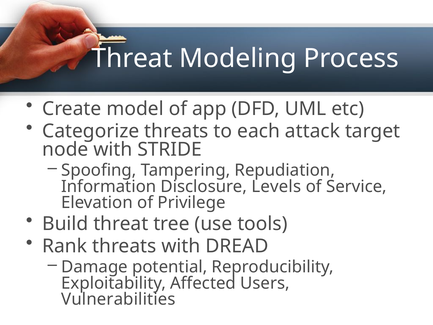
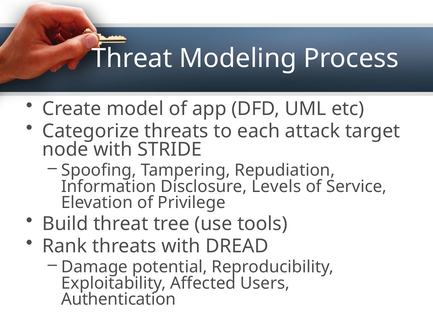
Vulnerabilities: Vulnerabilities -> Authentication (119, 299)
